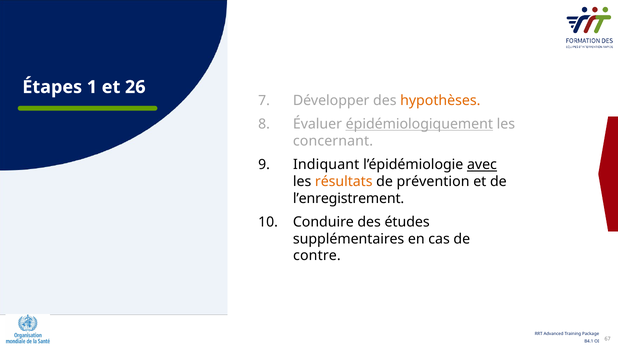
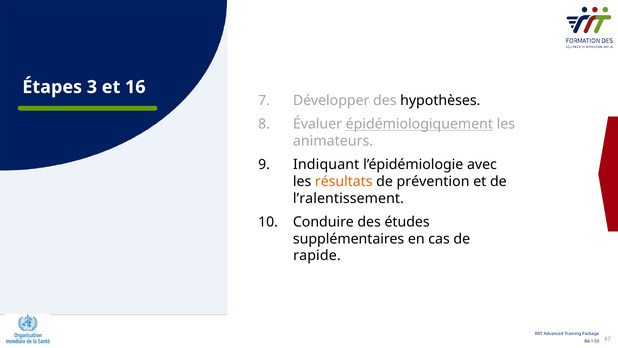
1: 1 -> 3 (92, 87)
26: 26 -> 16 (135, 87)
hypothèses colour: orange -> black (440, 100)
concernant: concernant -> animateurs (333, 141)
avec underline: present -> none (482, 165)
l’enregistrement: l’enregistrement -> l’ralentissement (348, 198)
contre: contre -> rapide (317, 256)
